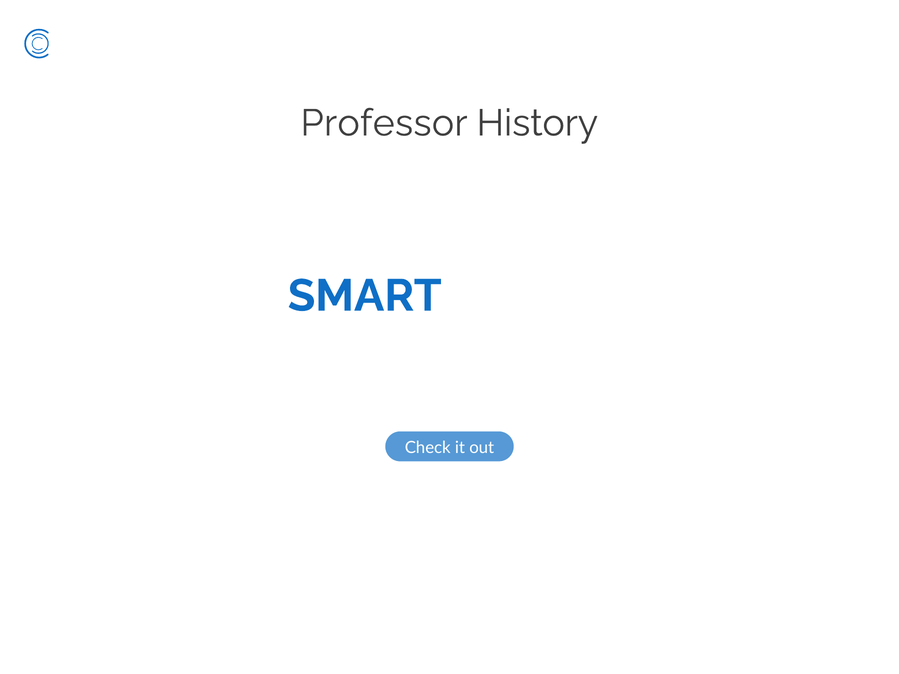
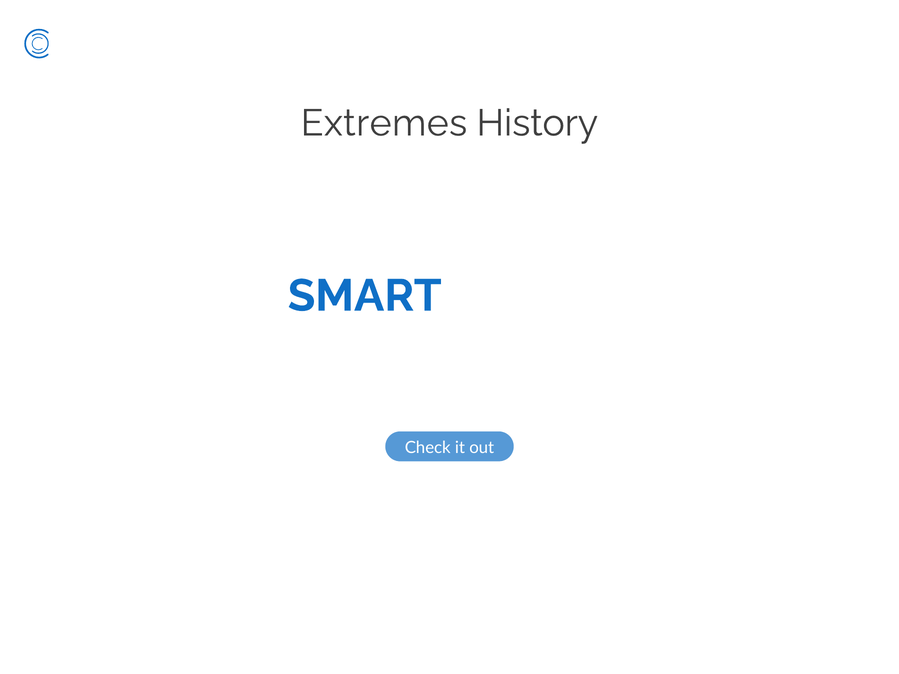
Professor: Professor -> Extremes (384, 123)
